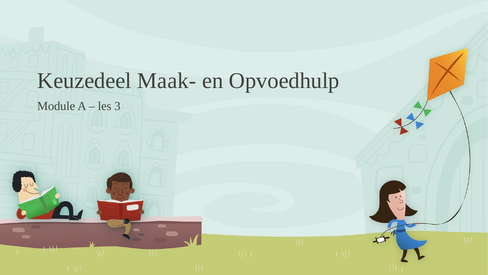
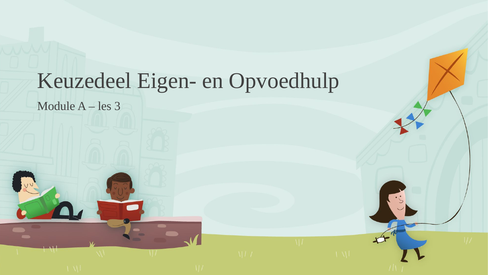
Maak-: Maak- -> Eigen- (167, 81)
